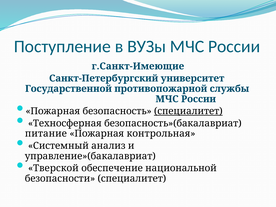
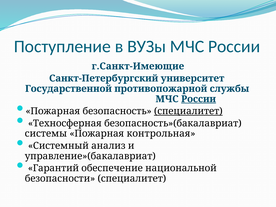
России underline: none -> present (199, 99)
питание: питание -> системы (46, 134)
Тверской: Тверской -> Гарантий (53, 168)
